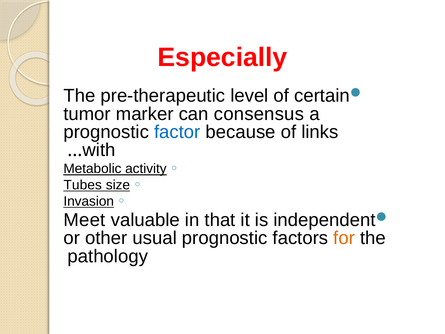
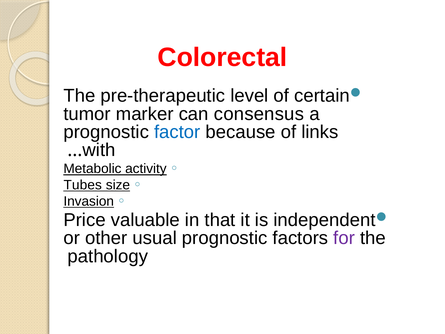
Especially: Especially -> Colorectal (222, 57)
Meet: Meet -> Price (85, 220)
for colour: orange -> purple (344, 238)
